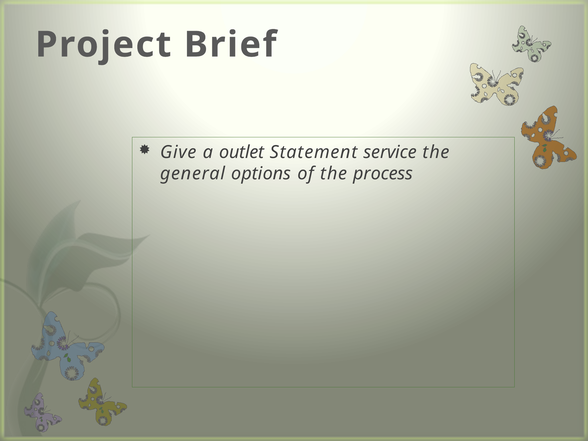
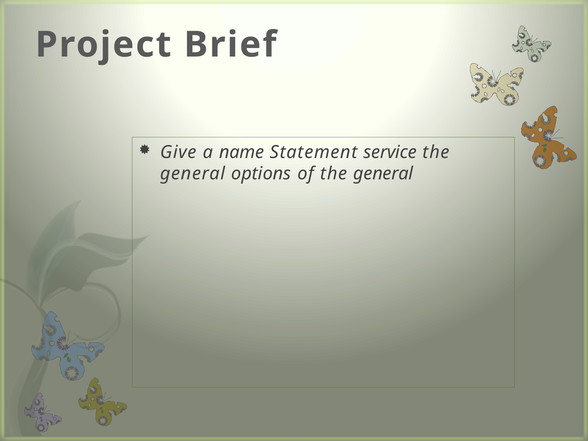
outlet: outlet -> name (242, 152)
of the process: process -> general (383, 174)
